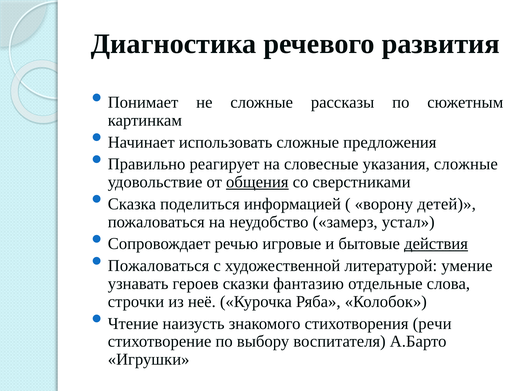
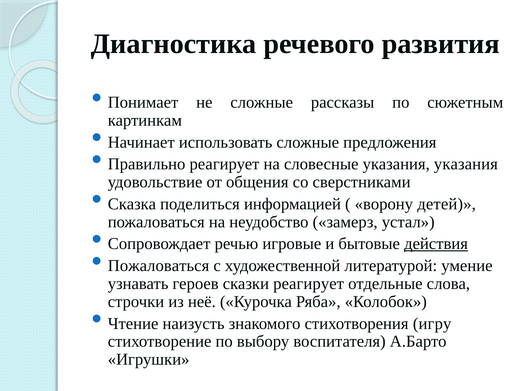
указания сложные: сложные -> указания (466, 164)
общения underline: present -> none (257, 182)
сказки фантазию: фантазию -> реагирует (309, 283)
речи: речи -> игру (432, 323)
